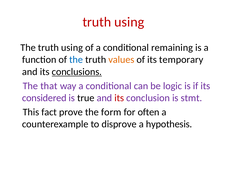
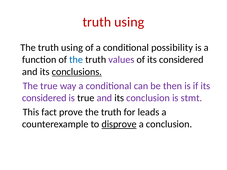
remaining: remaining -> possibility (172, 48)
values colour: orange -> purple (121, 60)
of its temporary: temporary -> considered (181, 60)
The that: that -> true (49, 86)
logic: logic -> then (173, 86)
its colour: red -> black (119, 98)
form: form -> truth (111, 112)
often: often -> leads (149, 112)
disprove underline: none -> present (119, 124)
a hypothesis: hypothesis -> conclusion (169, 124)
